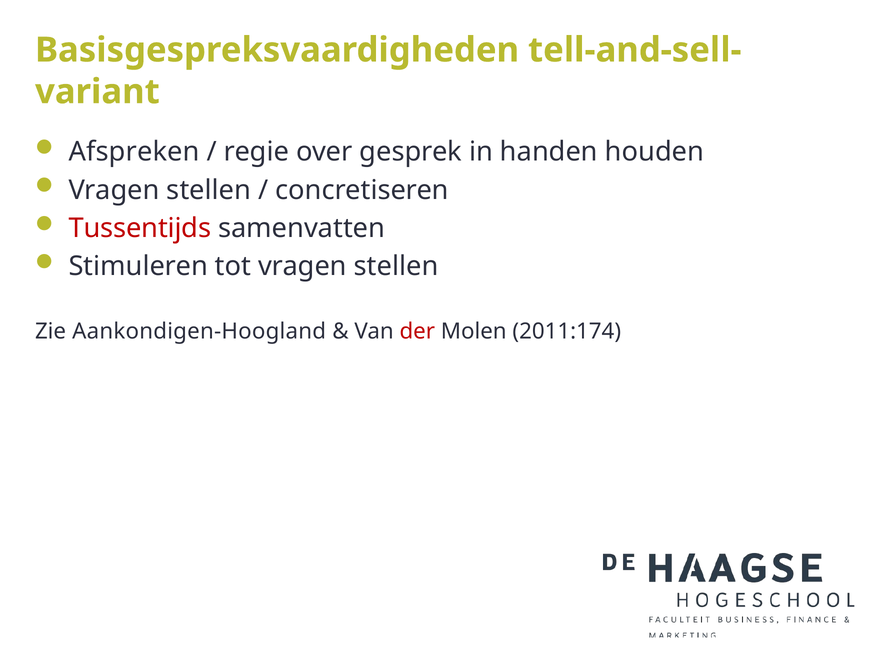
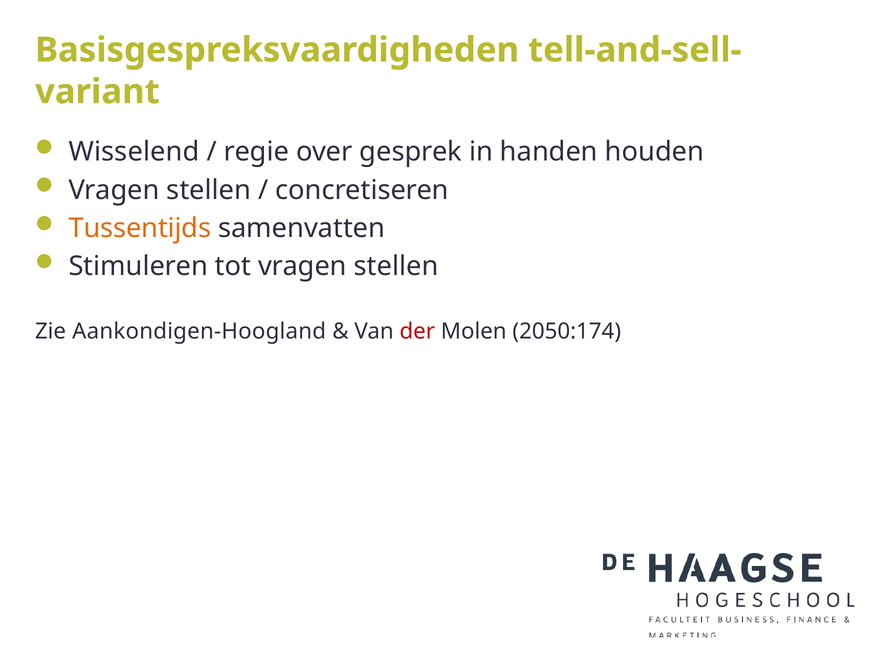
Afspreken: Afspreken -> Wisselend (134, 152)
Tussentijds colour: red -> orange (140, 228)
2011:174: 2011:174 -> 2050:174 (567, 331)
